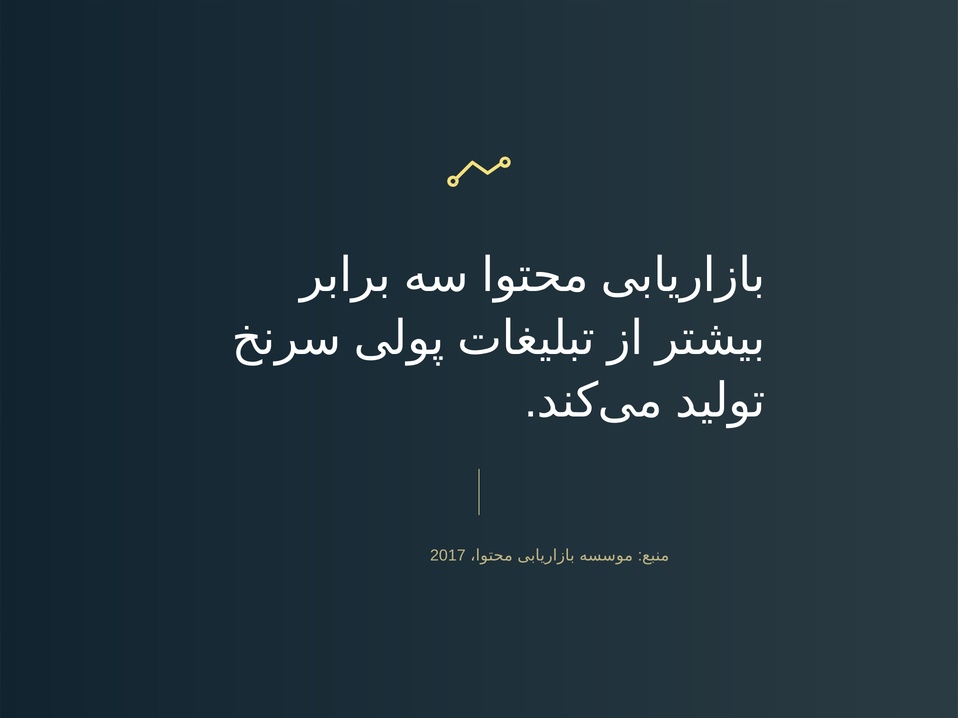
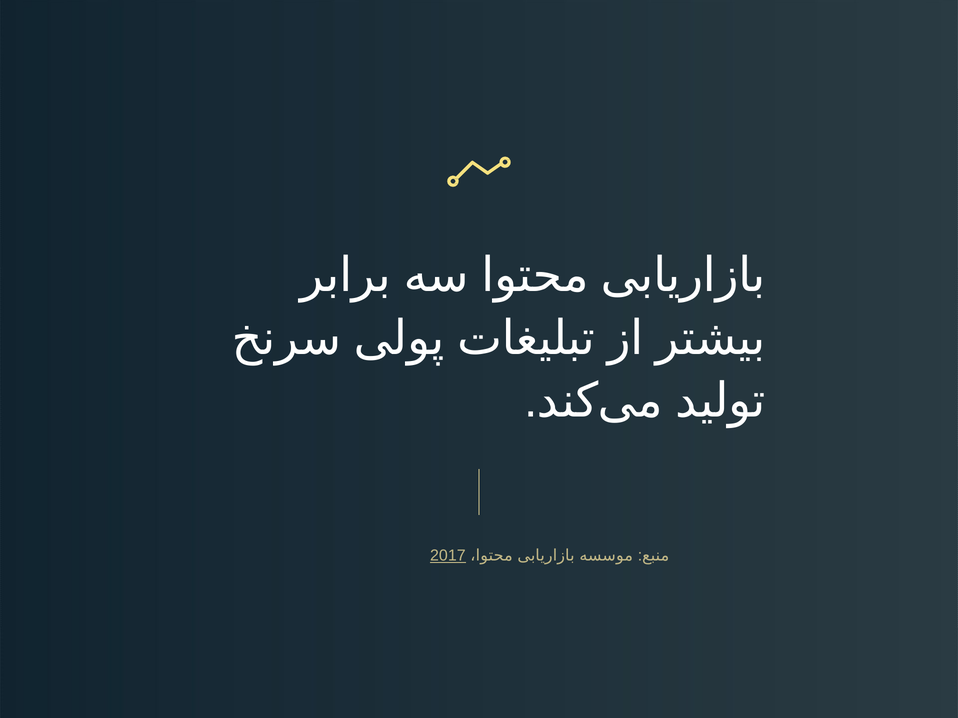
2017 underline: none -> present (448, 556)
